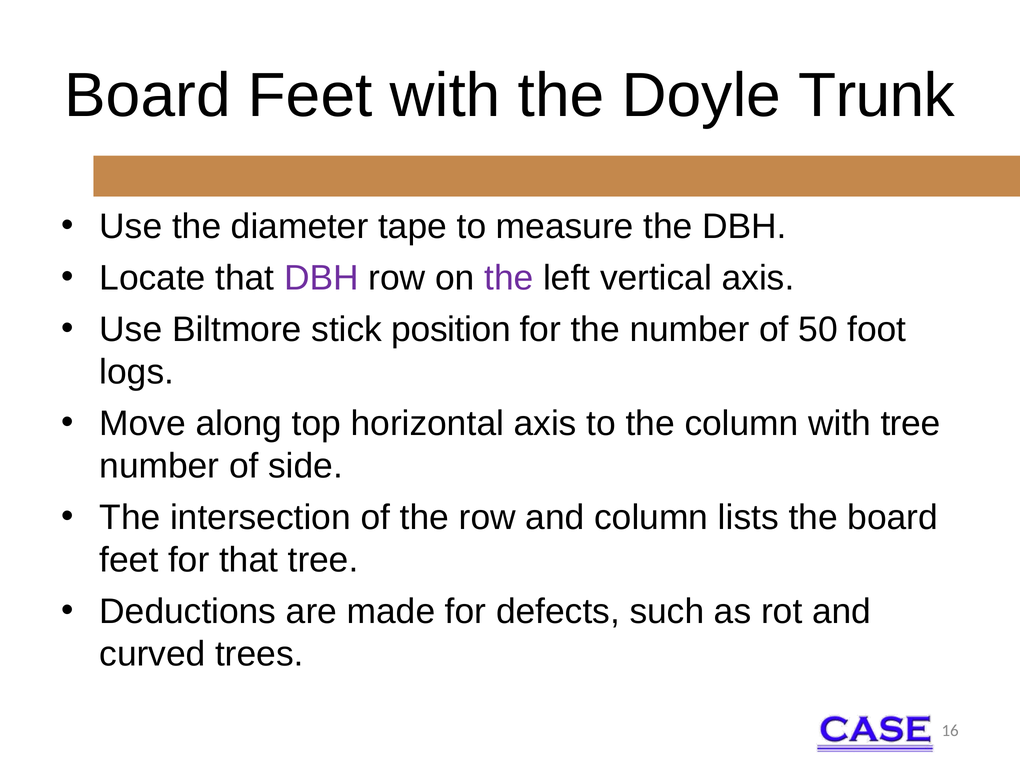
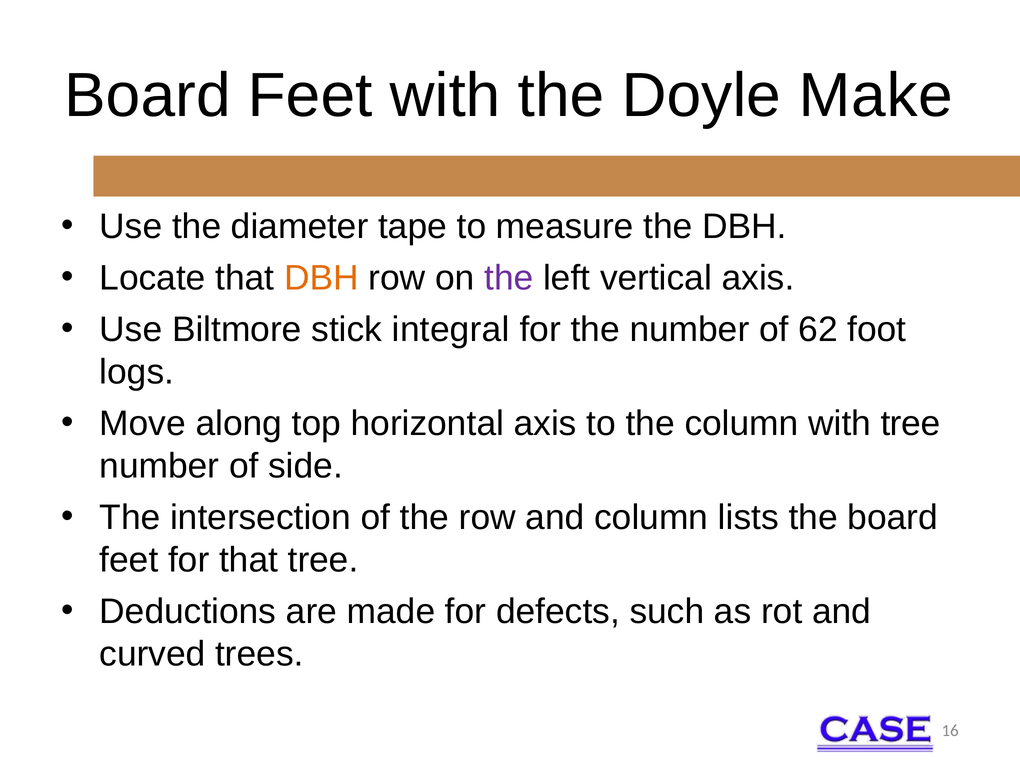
Trunk: Trunk -> Make (876, 95)
DBH colour: purple -> orange (321, 278)
position: position -> integral (451, 329)
50: 50 -> 62 (818, 329)
